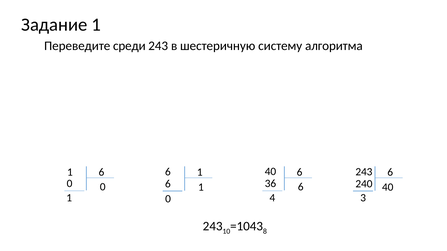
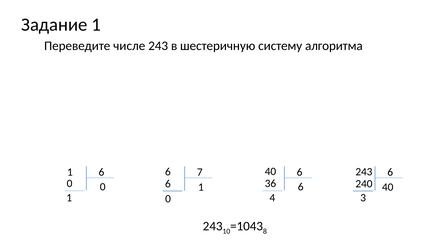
среди: среди -> числе (129, 46)
6 1: 1 -> 7 (200, 172)
